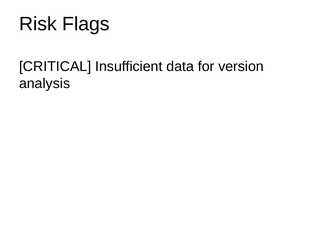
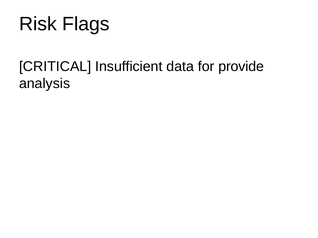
version: version -> provide (241, 67)
